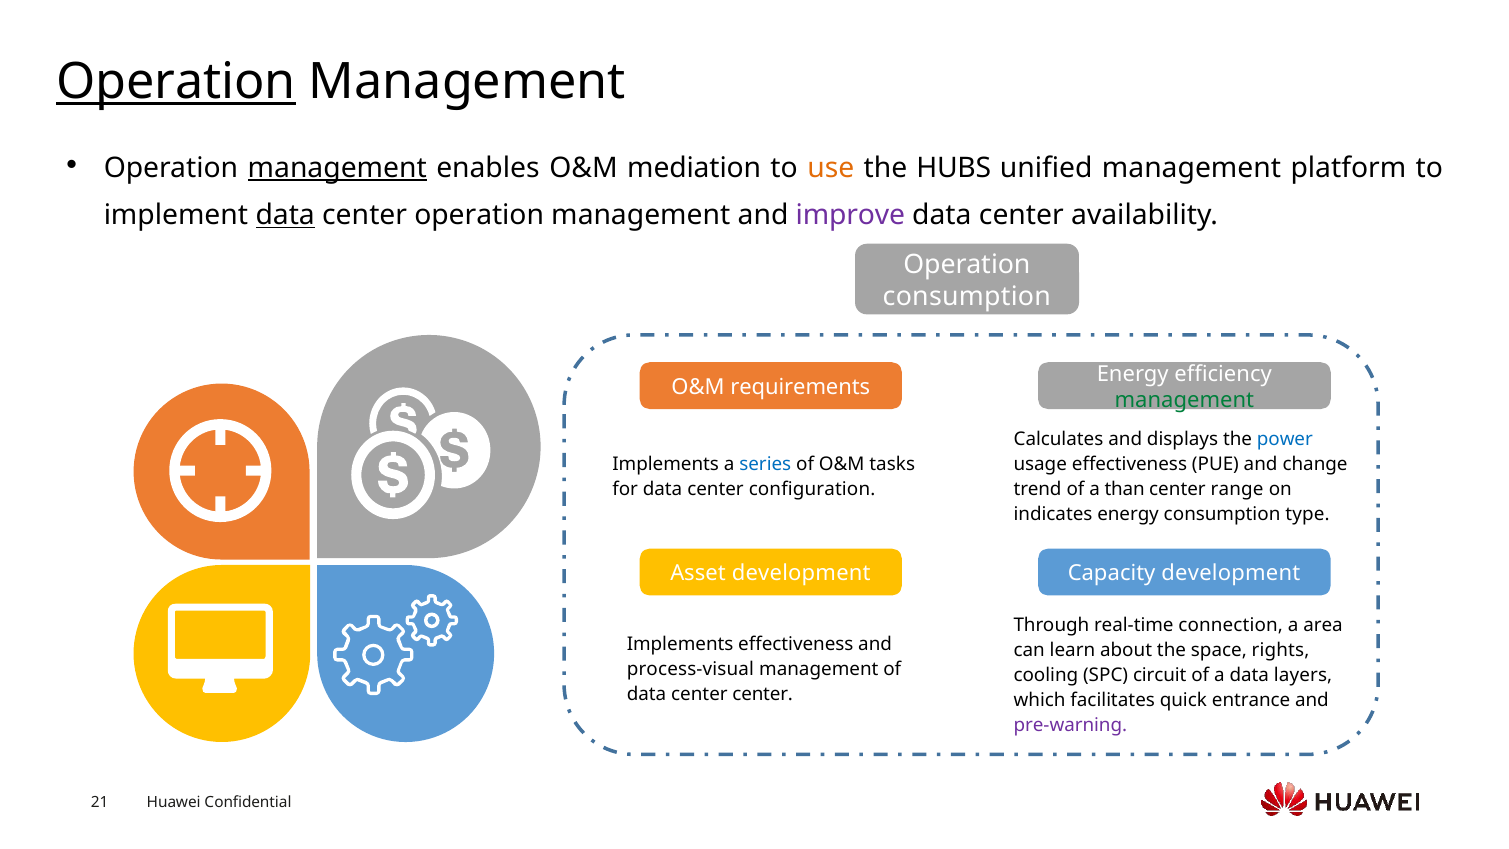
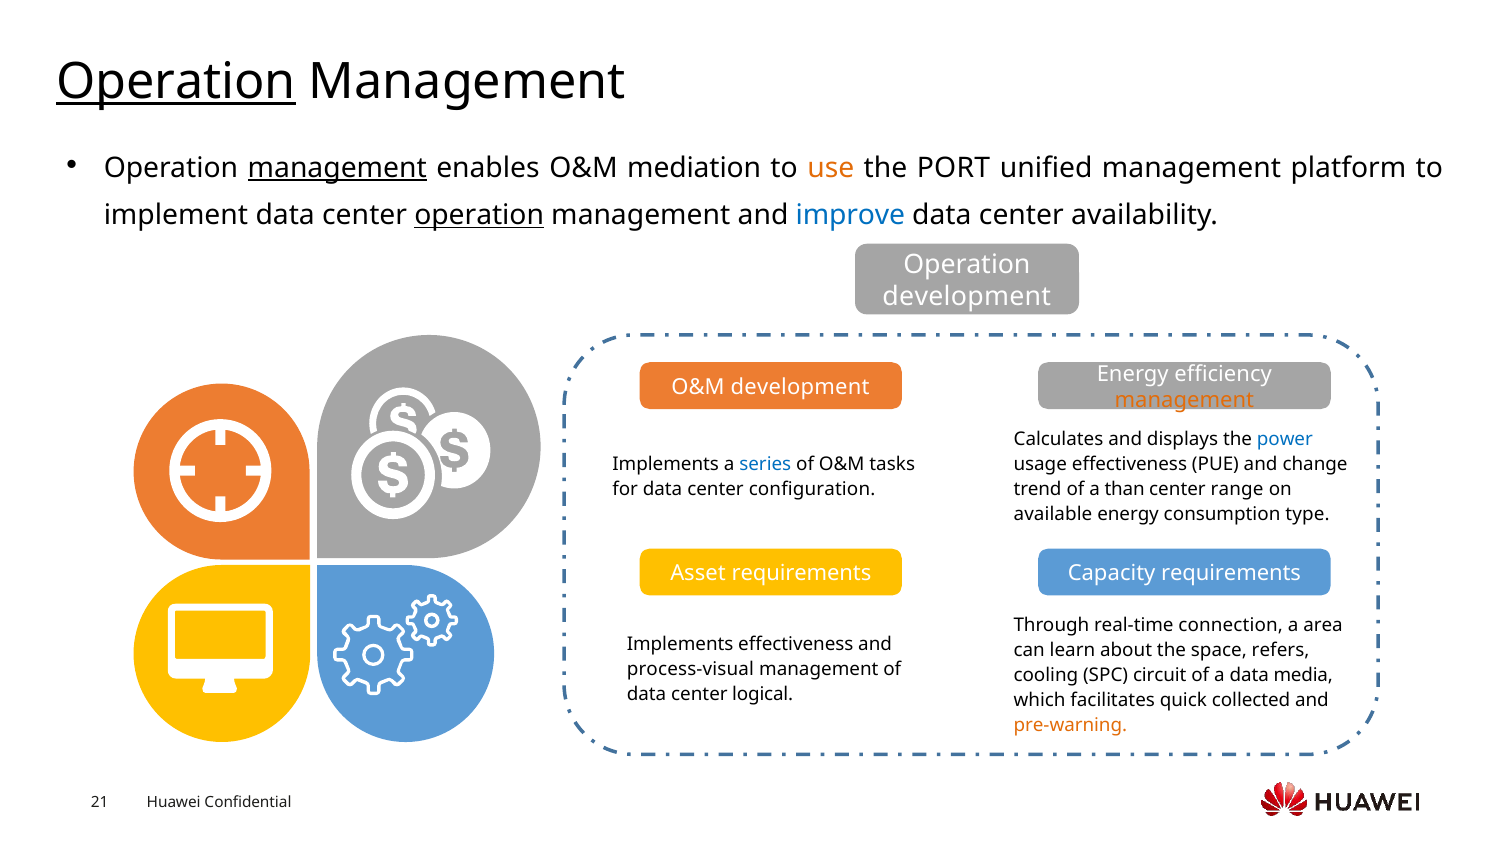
HUBS: HUBS -> PORT (953, 168)
data underline: present -> none (285, 215)
operation underline: none -> present (479, 215)
improve colour: purple -> blue (850, 215)
consumption: consumption -> development (967, 297)
O&M requirements: requirements -> development (800, 387)
management colour: green -> orange (1184, 400)
indicates: indicates -> available (1053, 514)
Asset development: development -> requirements (801, 573)
Capacity development: development -> requirements (1231, 573)
rights: rights -> refers (1281, 650)
layers: layers -> media (1303, 675)
center center: center -> logical (763, 694)
entrance: entrance -> collected (1251, 700)
pre-warning colour: purple -> orange (1070, 725)
